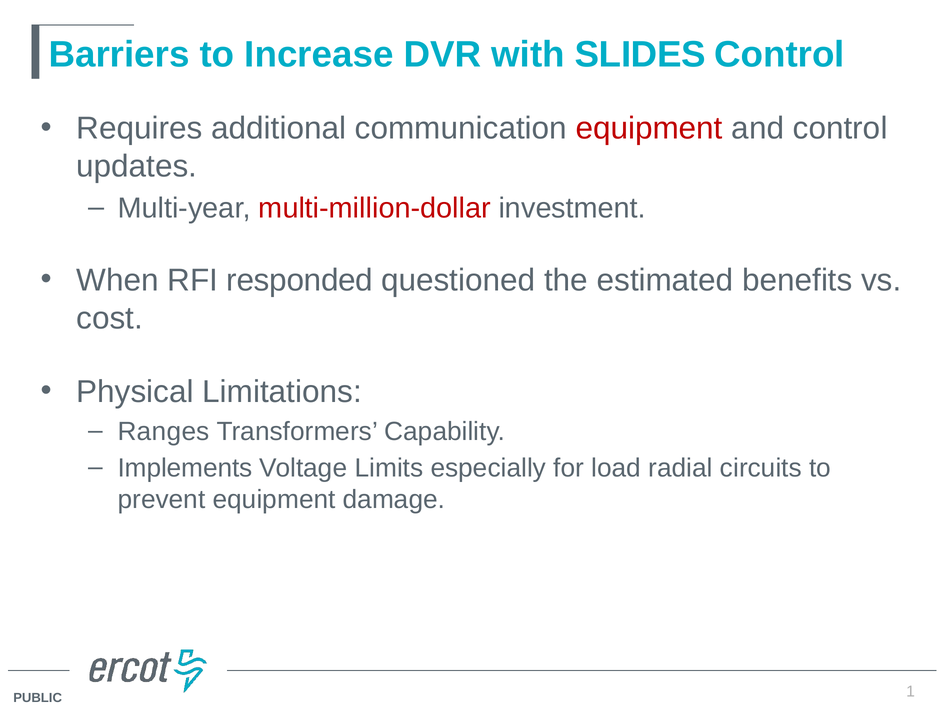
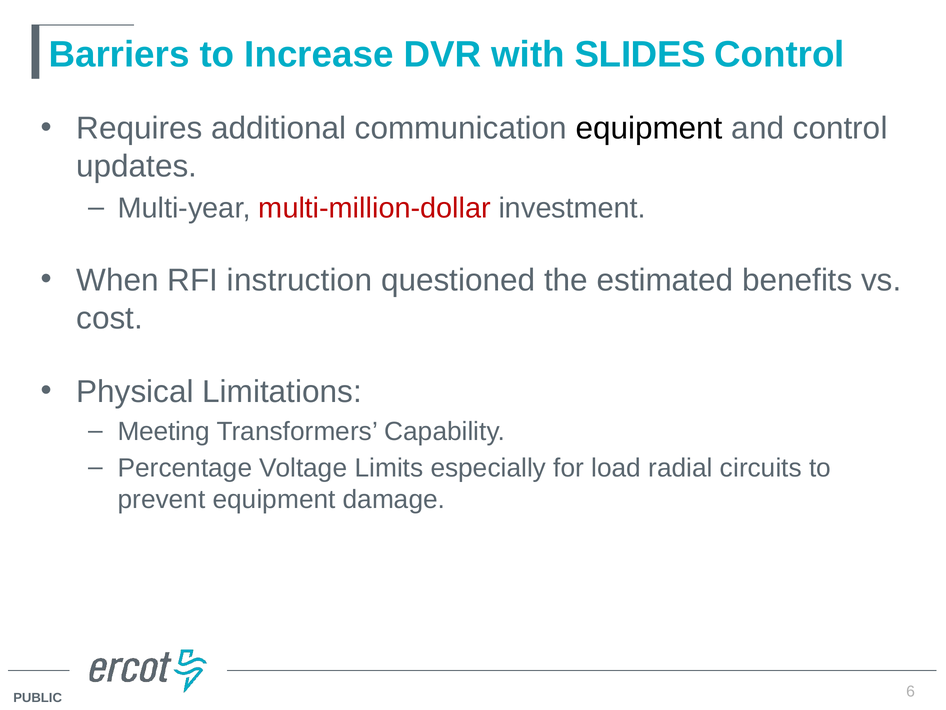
equipment colour: red -> black (649, 128)
responded: responded -> instruction (300, 280)
Ranges: Ranges -> Meeting (164, 431)
Implements: Implements -> Percentage (185, 468)
1: 1 -> 6 (911, 691)
